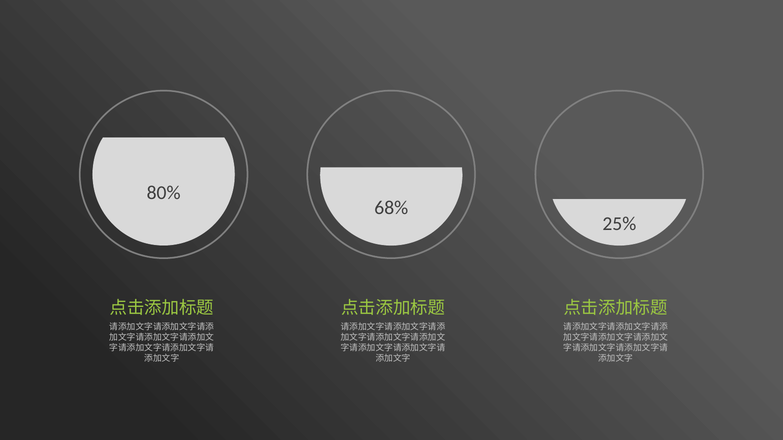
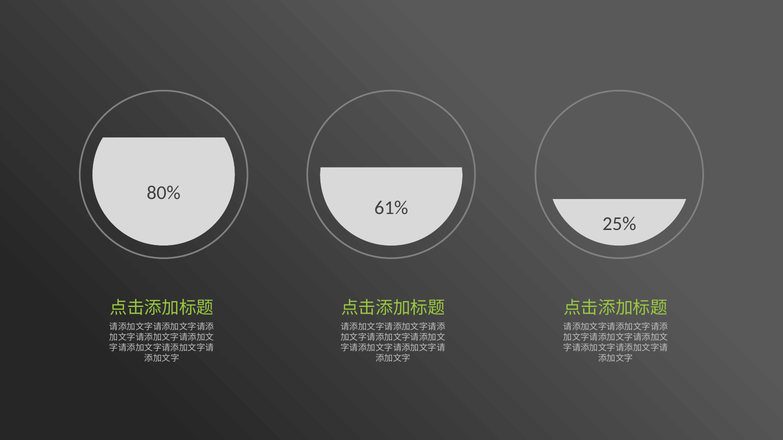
68%: 68% -> 61% (391, 208)
